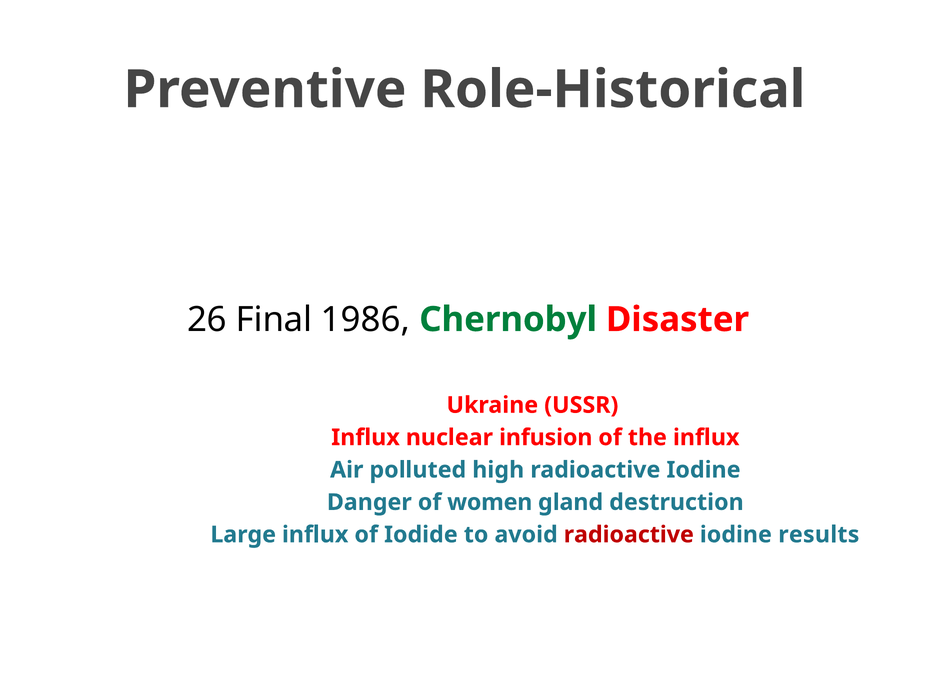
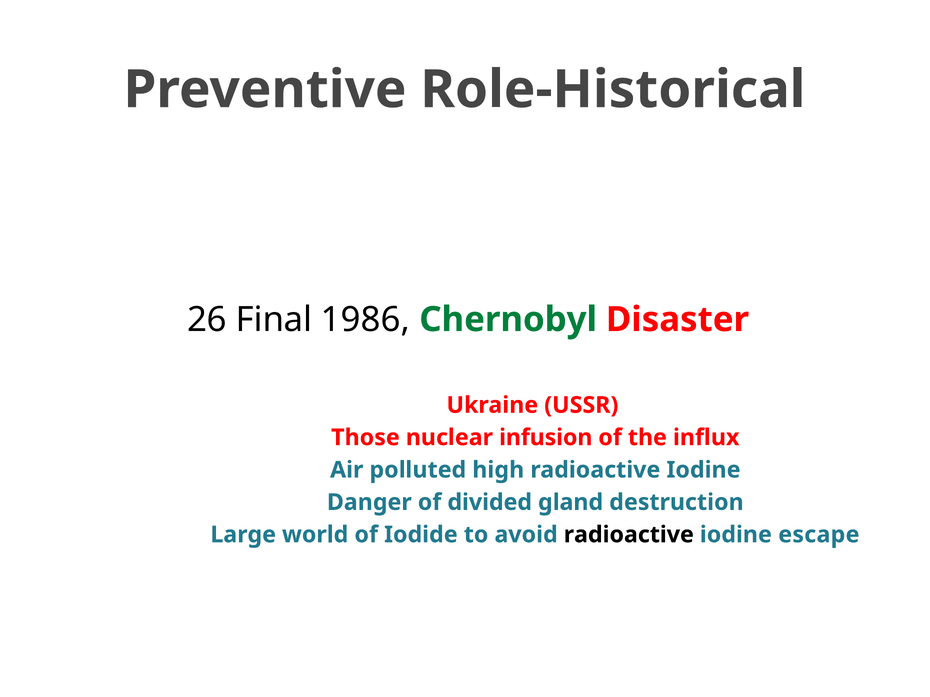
Influx: Influx -> Those (365, 438)
women: women -> divided (490, 503)
Large influx: influx -> world (315, 535)
radioactive colour: red -> black (629, 535)
results: results -> escape (819, 535)
